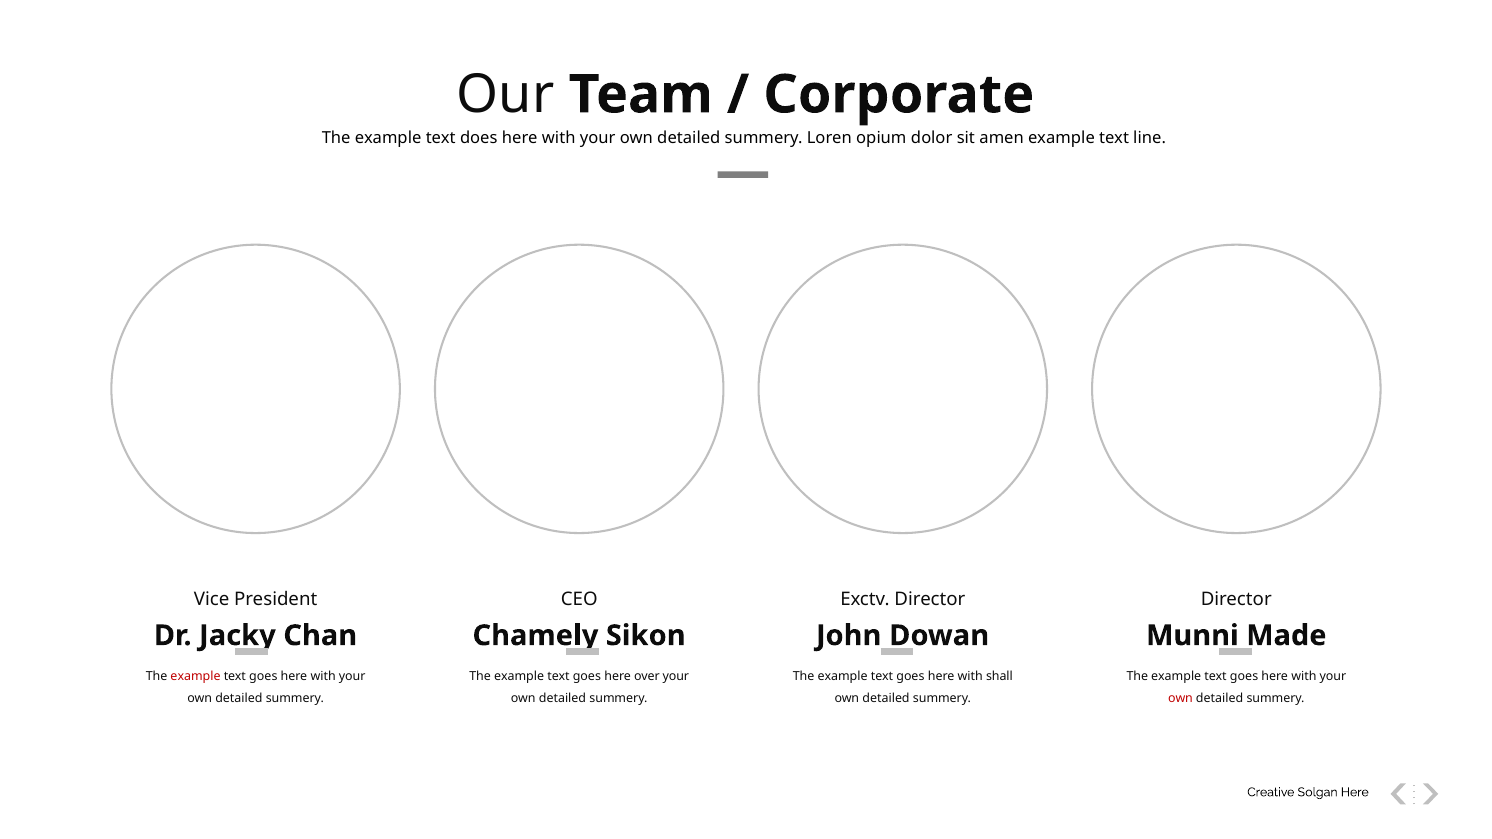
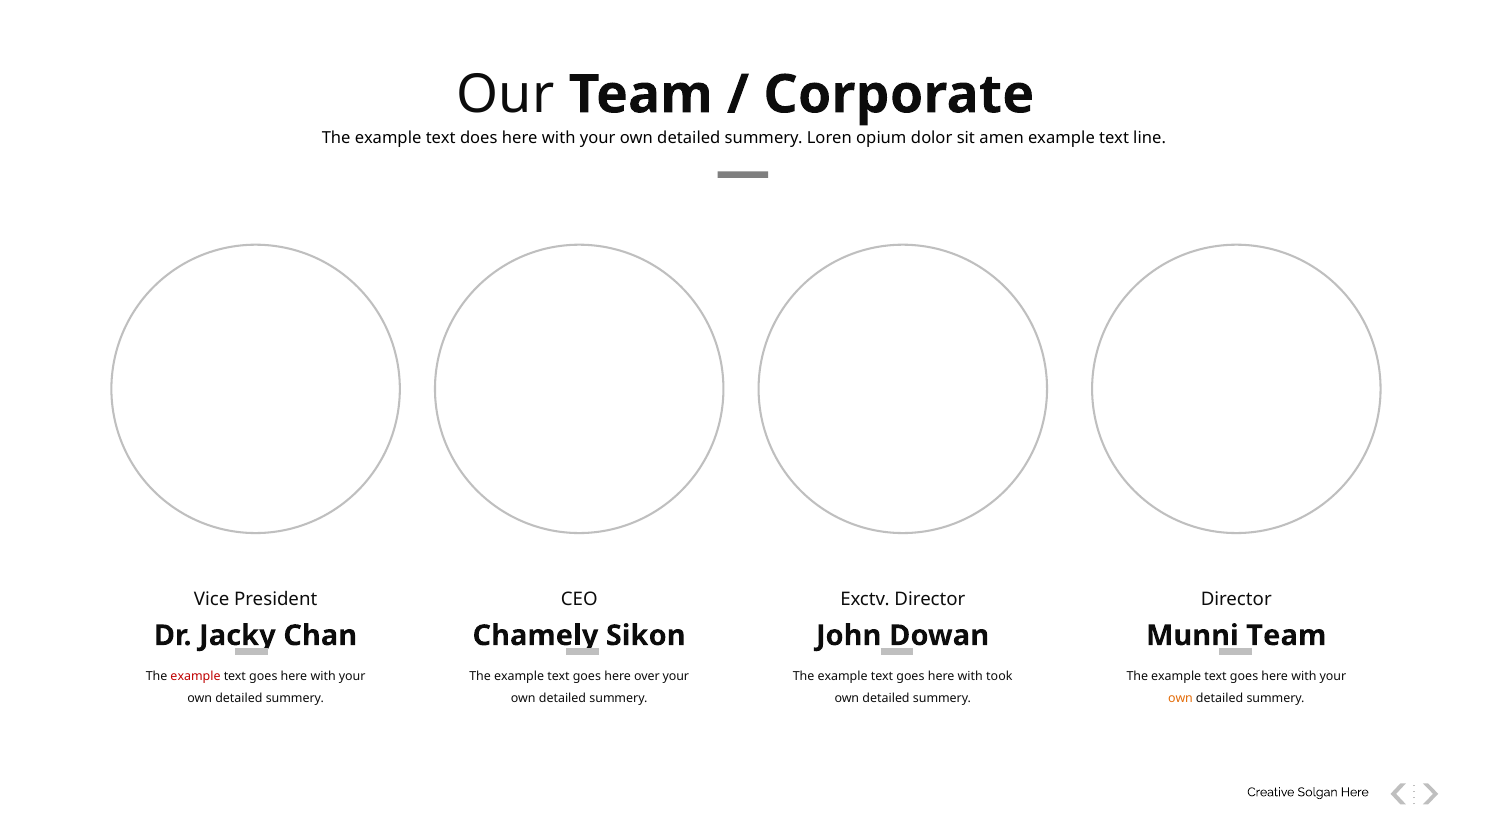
Made: Made -> Team (1286, 636)
shall: shall -> took (999, 677)
own colour: red -> orange (1180, 699)
